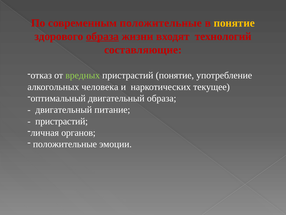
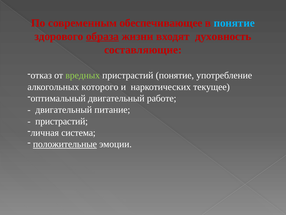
современным положительные: положительные -> обеспечивающее (161, 23)
понятие colour: yellow -> light blue (234, 23)
технологий: технологий -> духовность (223, 36)
человека: человека -> которого (100, 87)
двигательный образа: образа -> работе (162, 98)
органов: органов -> система (78, 132)
положительные underline: none -> present (65, 144)
